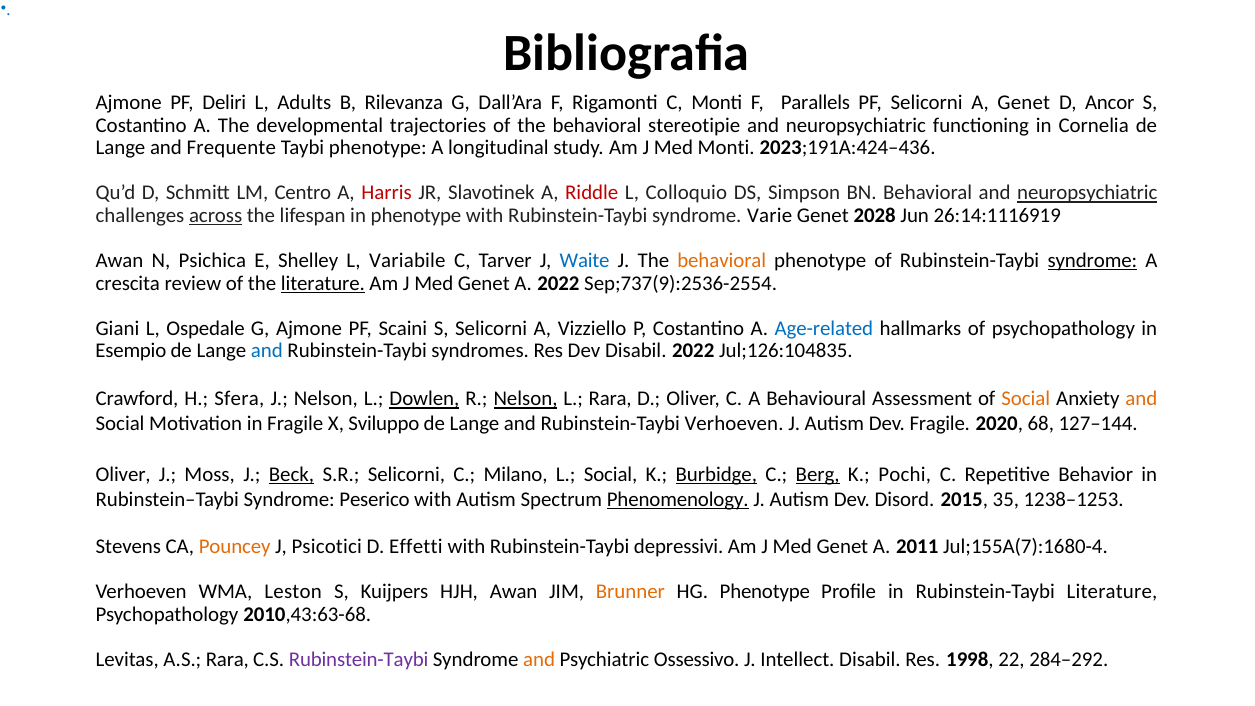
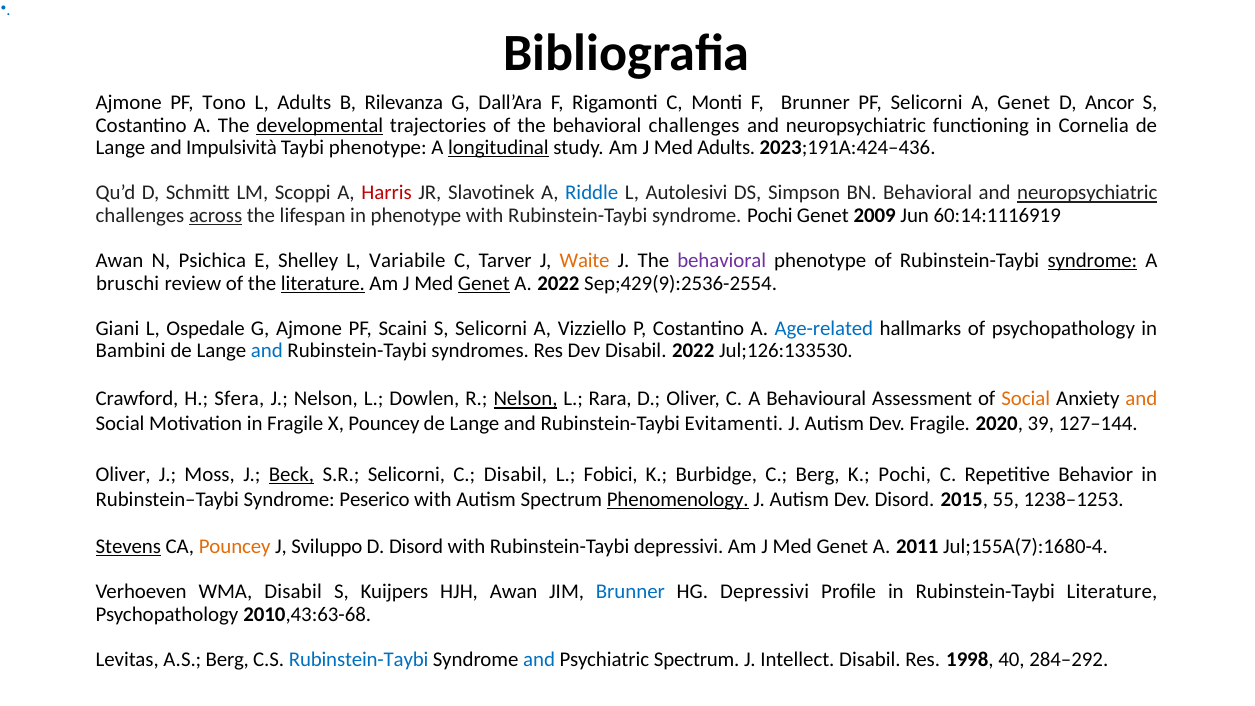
Deliri: Deliri -> Tono (224, 103)
F Parallels: Parallels -> Brunner (815, 103)
developmental underline: none -> present (320, 125)
behavioral stereotipie: stereotipie -> challenges (694, 125)
Frequente: Frequente -> Impulsività (231, 148)
longitudinal underline: none -> present (498, 148)
Med Monti: Monti -> Adults (726, 148)
Centro: Centro -> Scoppi (303, 193)
Riddle colour: red -> blue (592, 193)
Colloquio: Colloquio -> Autolesivi (687, 193)
syndrome Varie: Varie -> Pochi (770, 215)
2028: 2028 -> 2009 (875, 215)
26:14:1116919: 26:14:1116919 -> 60:14:1116919 (997, 215)
Waite colour: blue -> orange (585, 261)
behavioral colour: orange -> purple (722, 261)
crescita: crescita -> bruschi (128, 283)
Genet underline: none -> present (484, 283)
Sep;737(9):2536-2554: Sep;737(9):2536-2554 -> Sep;429(9):2536-2554 (681, 283)
Esempio: Esempio -> Bambini (131, 351)
Jul;126:104835: Jul;126:104835 -> Jul;126:133530 (786, 351)
Dowlen underline: present -> none (424, 399)
X Sviluppo: Sviluppo -> Pouncey (384, 424)
Rubinstein-Taybi Verhoeven: Verhoeven -> Evitamenti (734, 424)
68: 68 -> 39 (1041, 424)
C Milano: Milano -> Disabil (515, 474)
L Social: Social -> Fobici (611, 474)
Burbidge underline: present -> none (716, 474)
Berg underline: present -> none (818, 474)
35: 35 -> 55 (1006, 499)
Stevens underline: none -> present (128, 547)
Psicotici: Psicotici -> Sviluppo (327, 547)
D Effetti: Effetti -> Disord (416, 547)
WMA Leston: Leston -> Disabil (293, 592)
Brunner colour: orange -> blue (630, 592)
HG Phenotype: Phenotype -> Depressivi (765, 592)
A.S Rara: Rara -> Berg (227, 659)
Rubinstein-Taybi colour: purple -> blue (359, 659)
and colour: orange -> blue (539, 659)
Psychiatric Ossessivo: Ossessivo -> Spectrum (697, 659)
22: 22 -> 40 (1011, 659)
